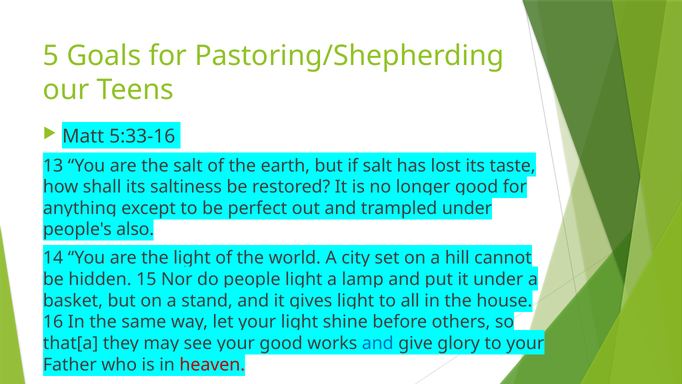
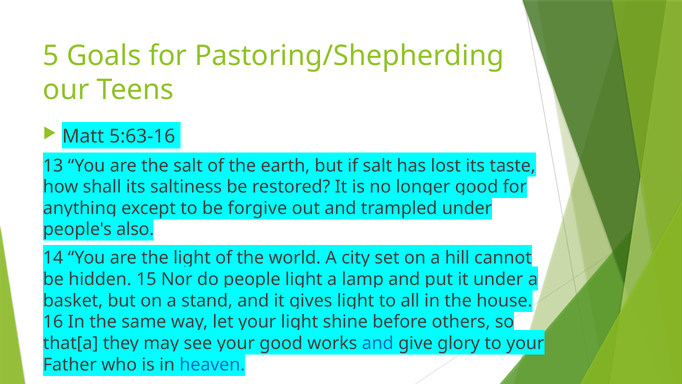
5:33-16: 5:33-16 -> 5:63-16 (142, 136)
perfect: perfect -> forgive (257, 208)
heaven colour: red -> blue (212, 364)
